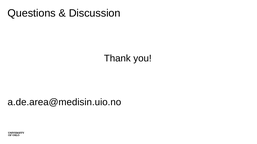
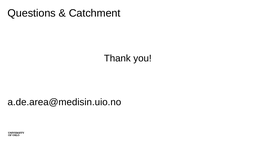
Discussion: Discussion -> Catchment (95, 13)
